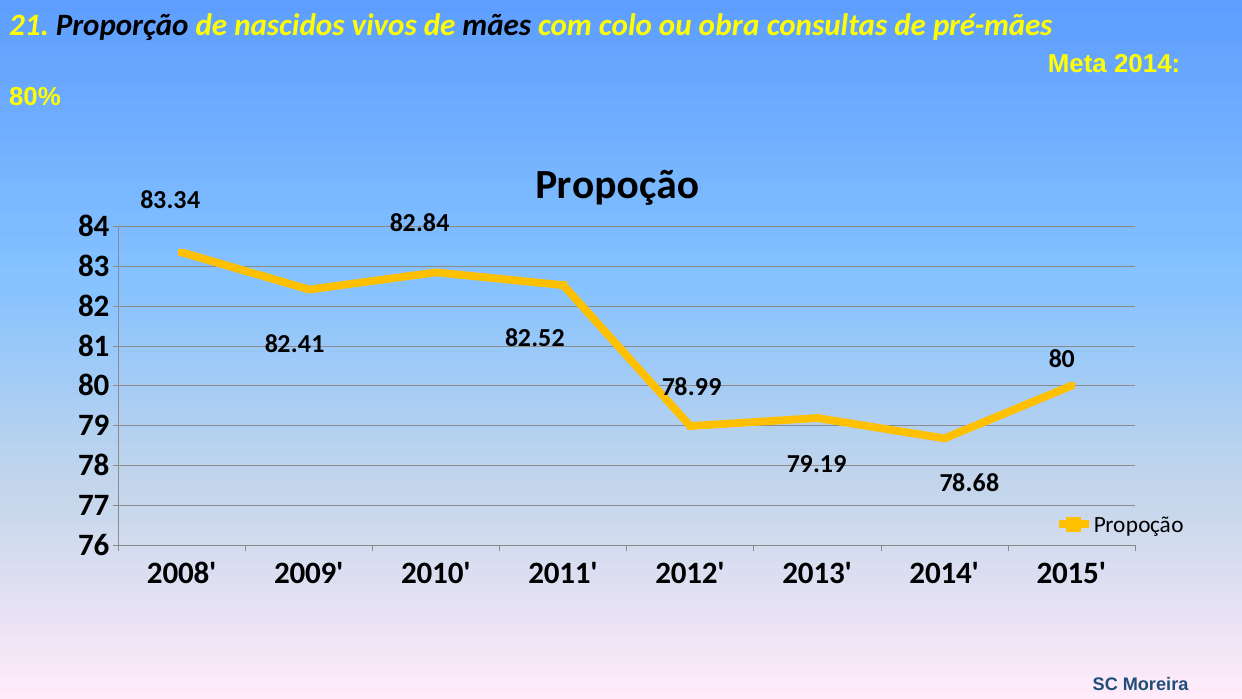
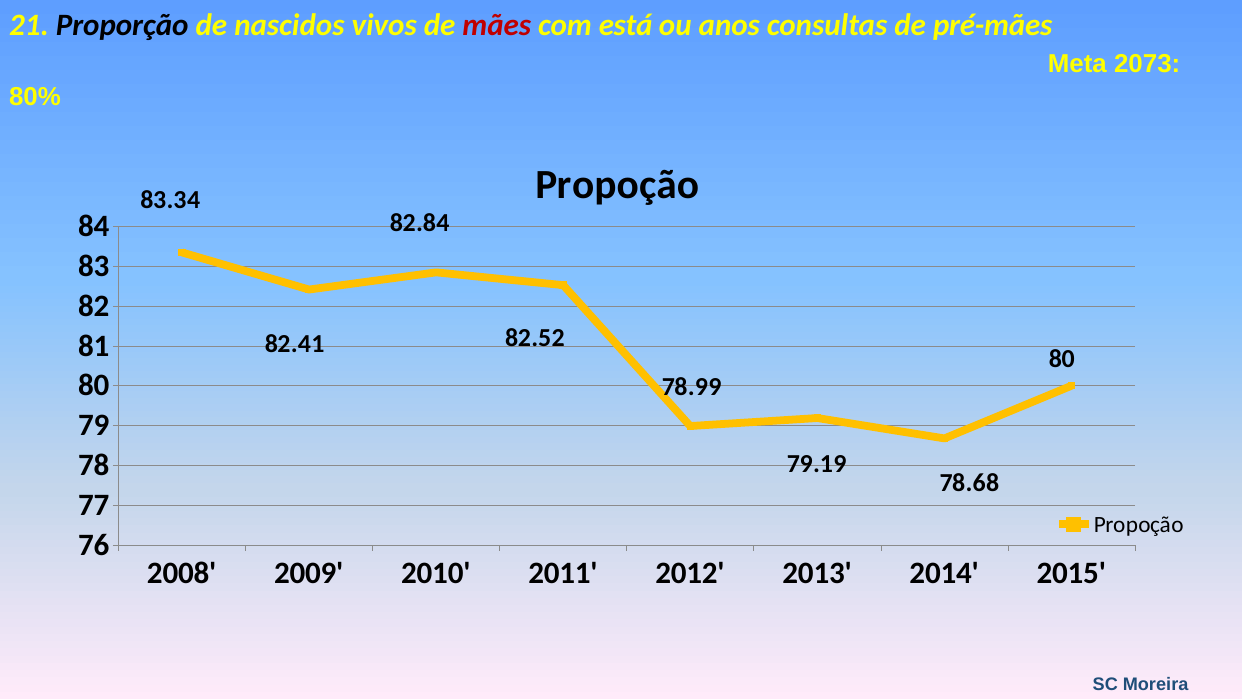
mães colour: black -> red (497, 25)
colo: colo -> está (626, 25)
obra: obra -> anos (729, 25)
Meta 2014: 2014 -> 2073 (1147, 64)
